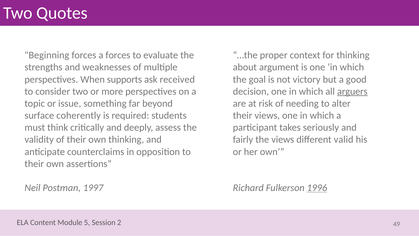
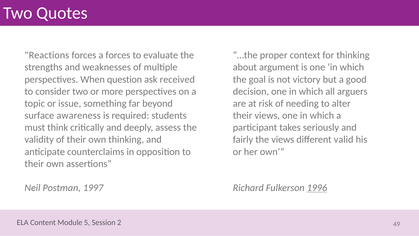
Beginning: Beginning -> Reactions (47, 55)
supports: supports -> question (125, 79)
arguers underline: present -> none (352, 91)
coherently: coherently -> awareness (79, 115)
